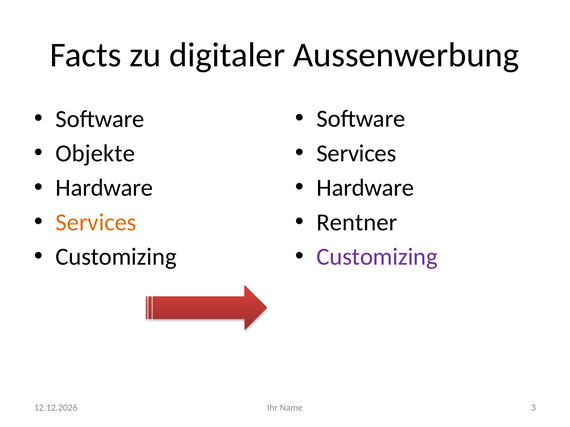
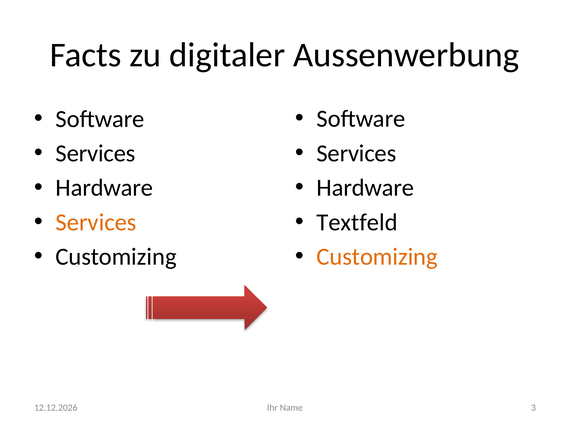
Objekte: Objekte -> Services (95, 154)
Rentner: Rentner -> Textfeld (357, 223)
Customizing colour: purple -> orange (377, 257)
